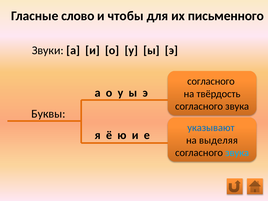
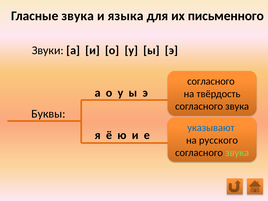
Гласные слово: слово -> звука (78, 16)
чтобы: чтобы -> языка (126, 16)
выделяя: выделяя -> русского (218, 140)
звука colour: light blue -> light green (237, 153)
